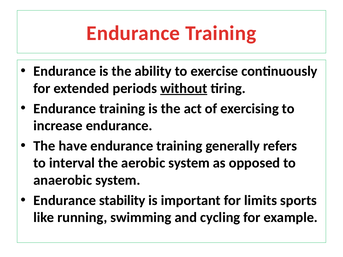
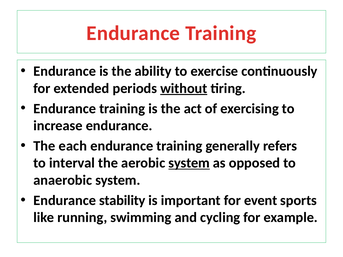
have: have -> each (73, 146)
system underline: none -> present (189, 163)
limits: limits -> event (261, 201)
